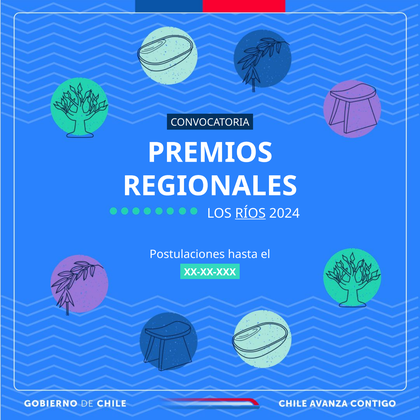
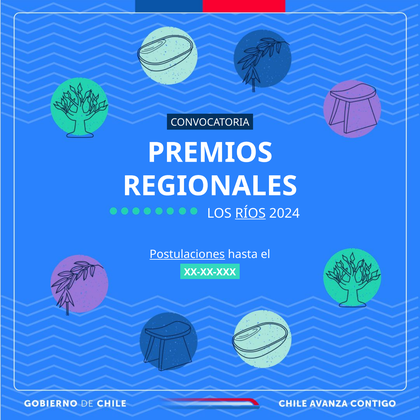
Postulaciones underline: none -> present (187, 254)
